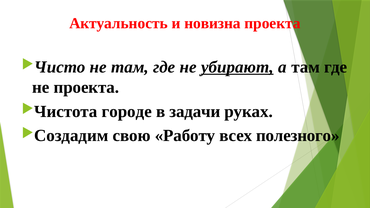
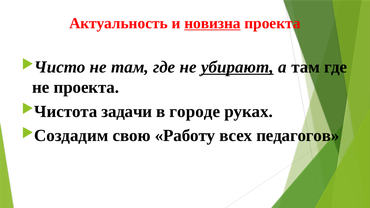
новизна underline: none -> present (212, 23)
городе: городе -> задачи (127, 112)
задачи: задачи -> городе (195, 112)
полезного: полезного -> педагогов (298, 136)
